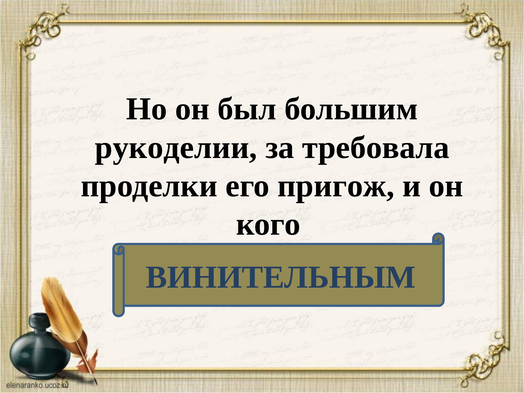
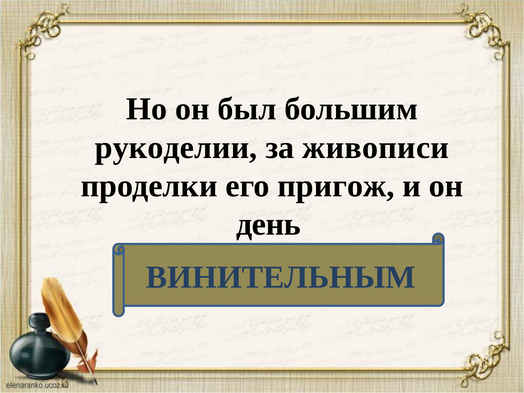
требовала: требовала -> живописи (376, 148)
кого: кого -> день (268, 224)
